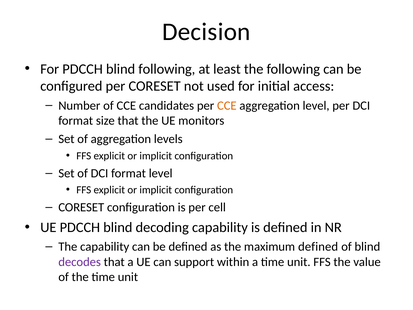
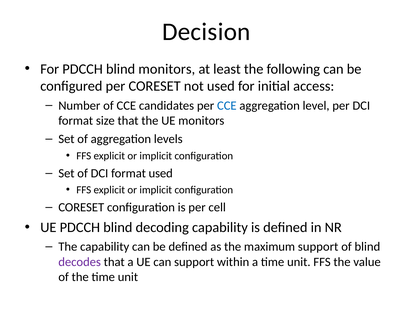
blind following: following -> monitors (167, 69)
CCE colour: orange -> blue (227, 105)
format level: level -> used (161, 173)
maximum defined: defined -> support (318, 247)
